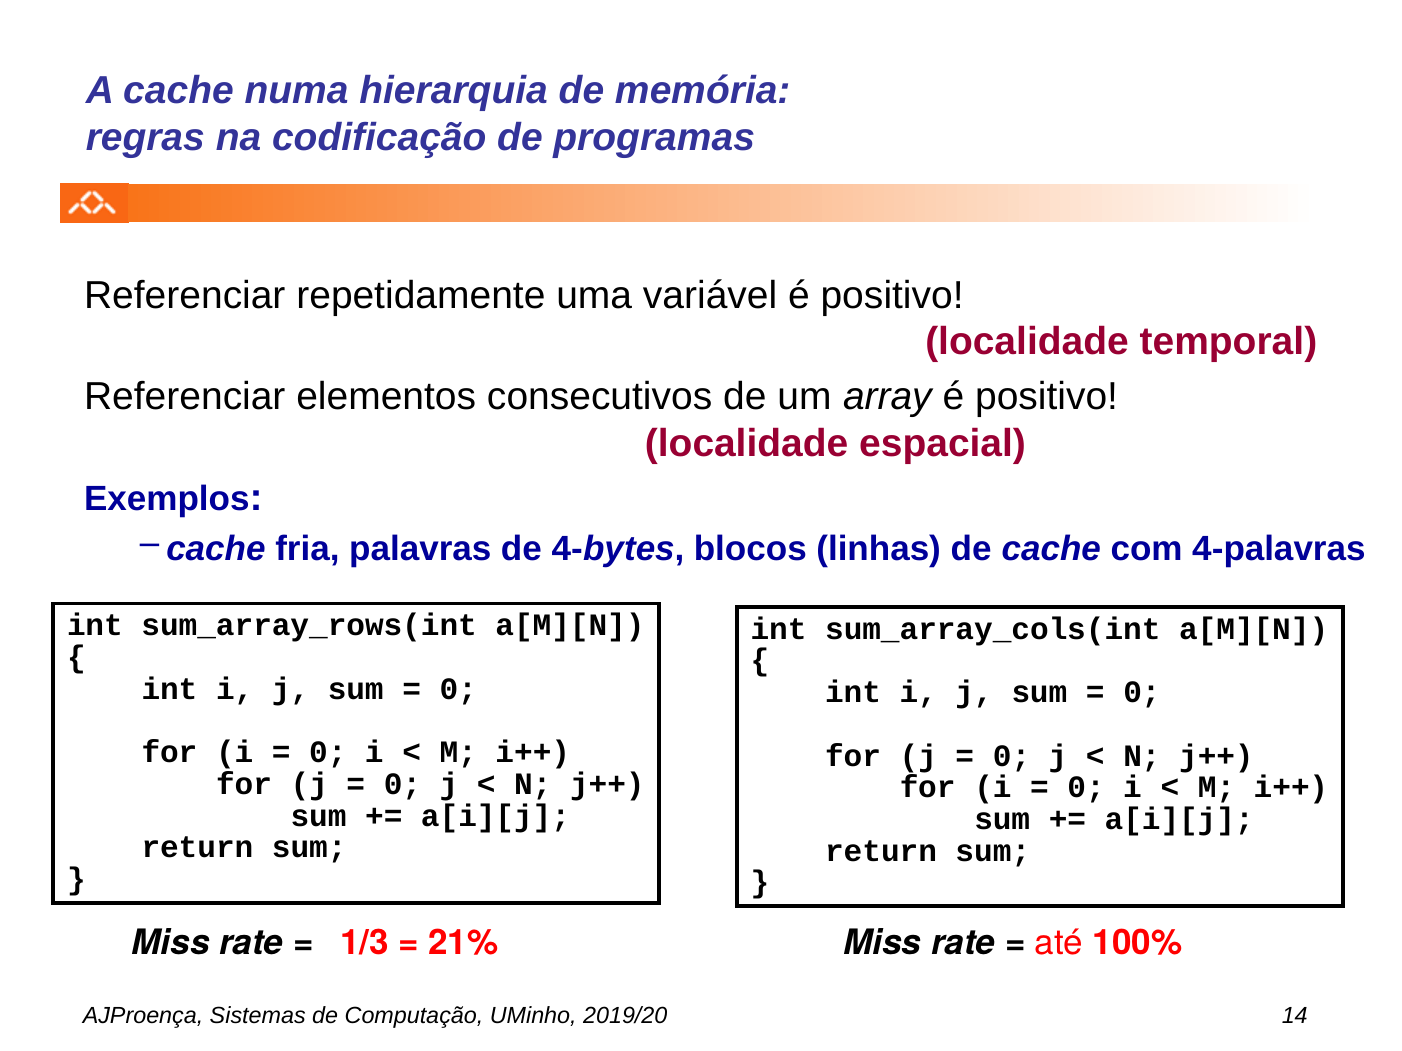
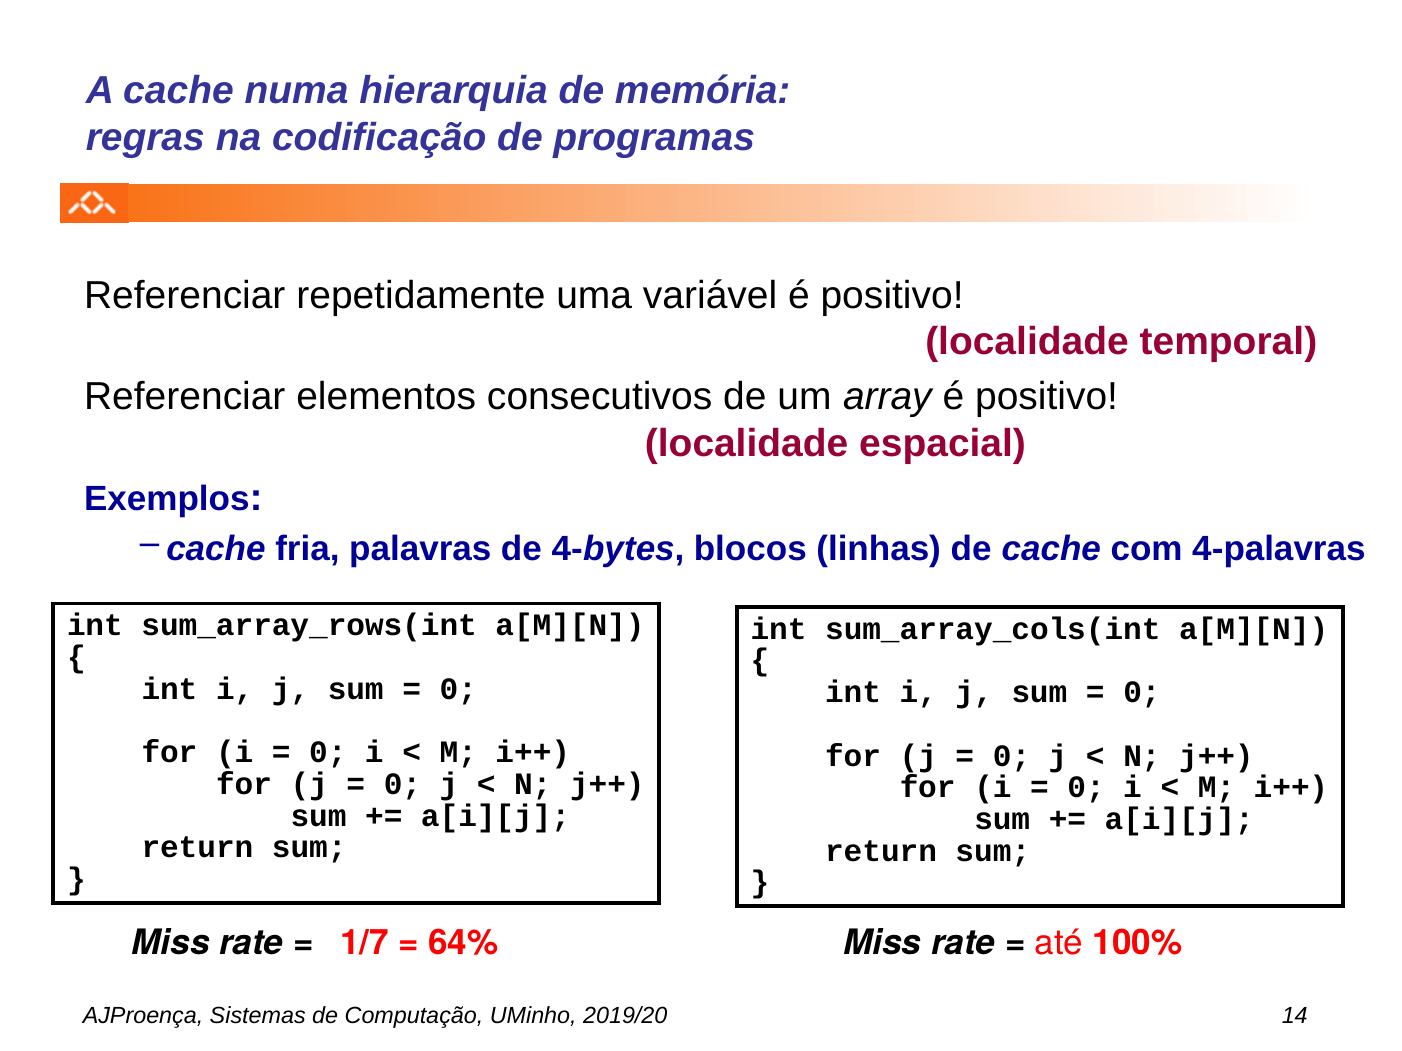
1/3: 1/3 -> 1/7 (364, 943)
21%: 21% -> 64% (464, 943)
